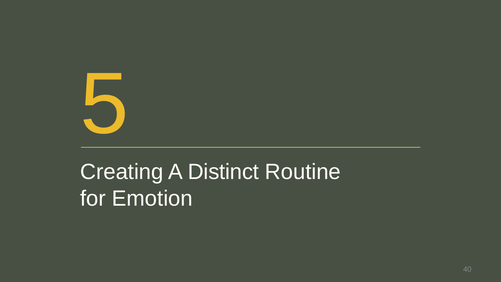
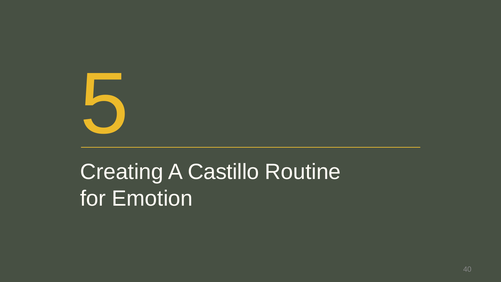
Distinct: Distinct -> Castillo (223, 172)
